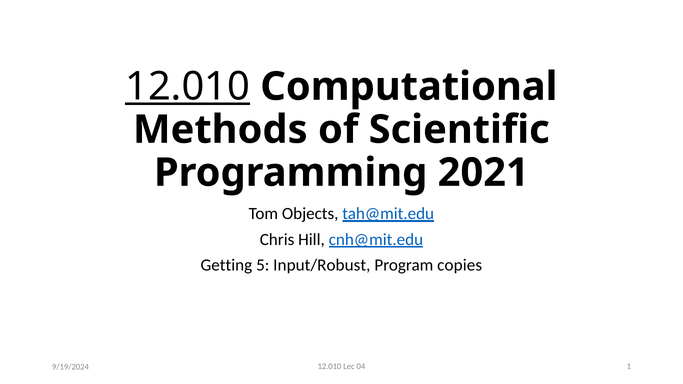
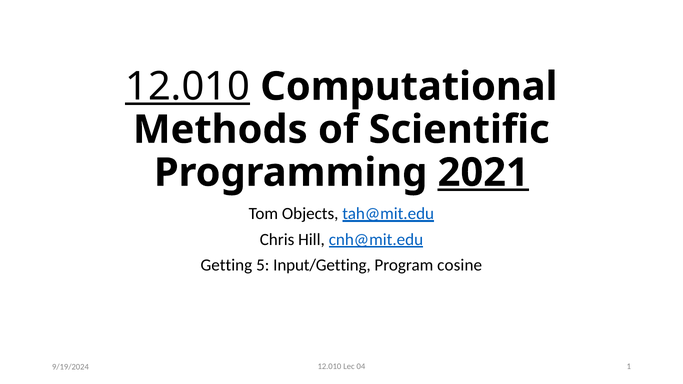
2021 underline: none -> present (483, 173)
Input/Robust: Input/Robust -> Input/Getting (322, 265)
copies: copies -> cosine (460, 265)
